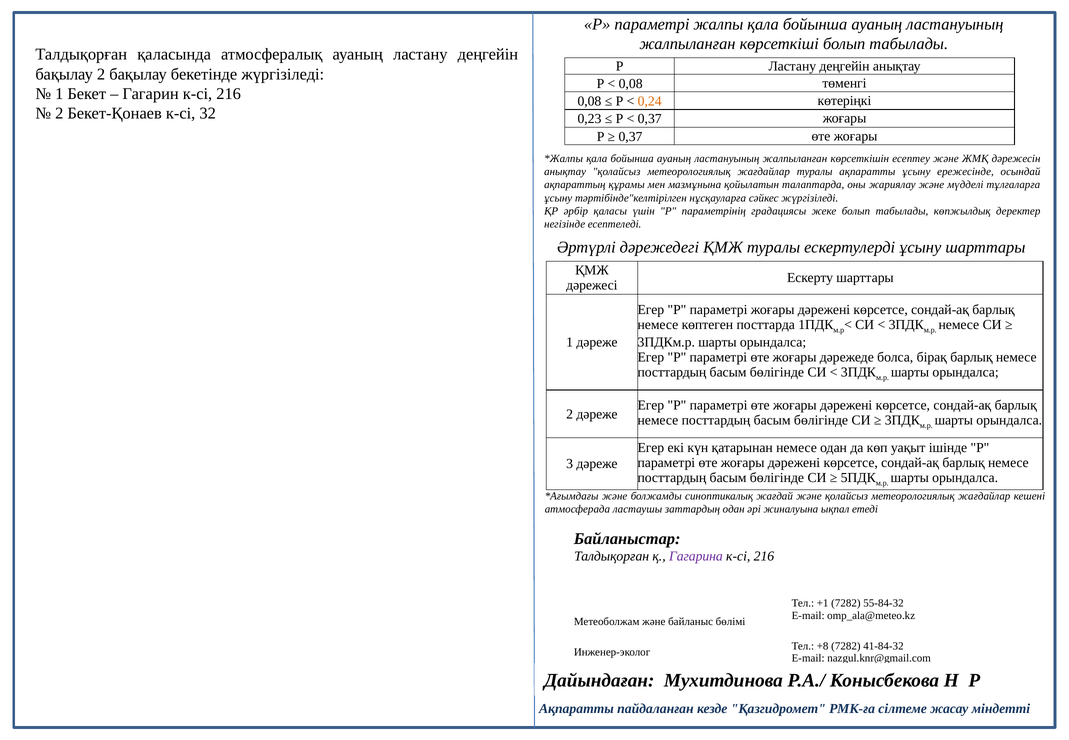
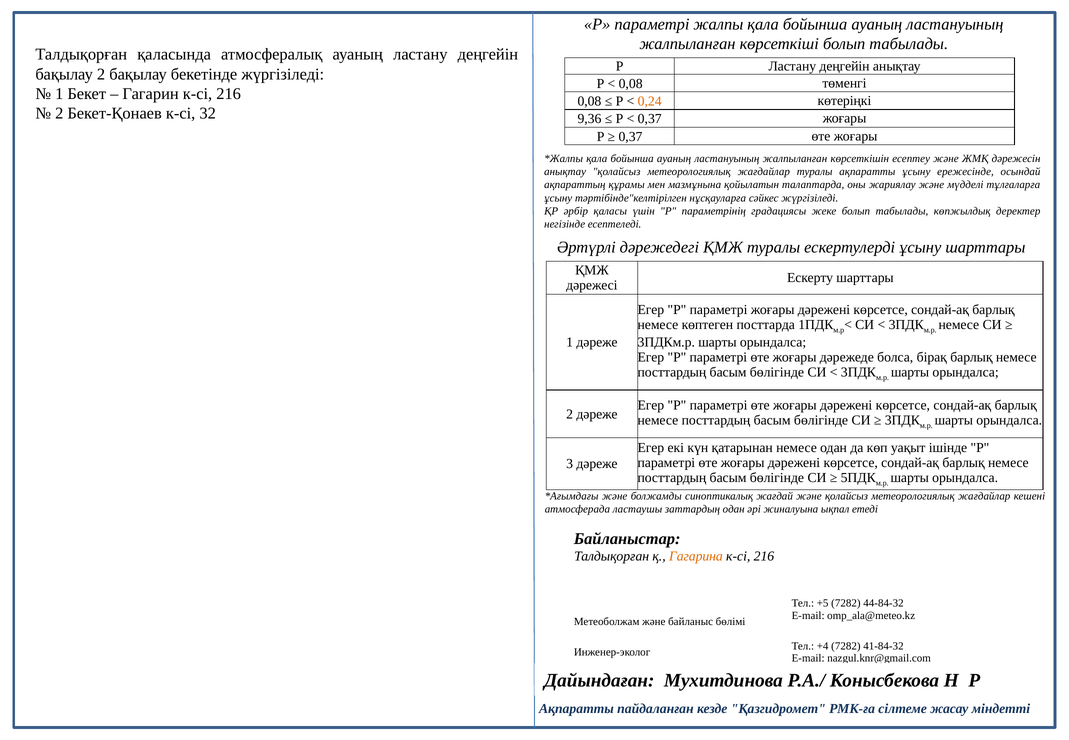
0,23: 0,23 -> 9,36 (589, 119)
Гагарина colour: purple -> orange (696, 556)
+1: +1 -> +5 (823, 603)
55-84-32: 55-84-32 -> 44-84-32 (883, 603)
+8: +8 -> +4 (823, 646)
